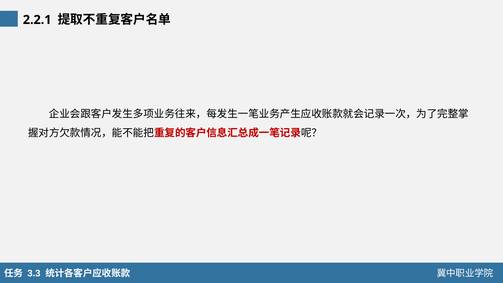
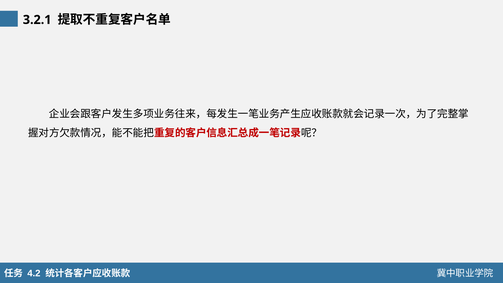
2.2.1: 2.2.1 -> 3.2.1 (37, 20)
3.3: 3.3 -> 4.2 (34, 273)
